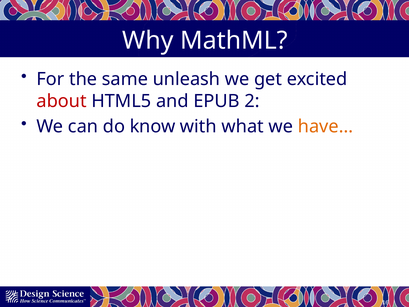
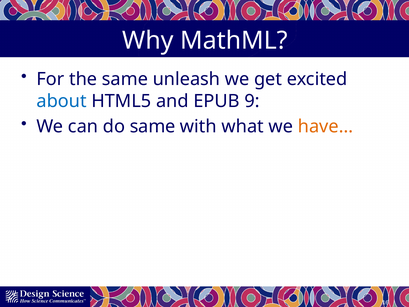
about colour: red -> blue (62, 101)
2: 2 -> 9 (252, 101)
do know: know -> same (153, 127)
